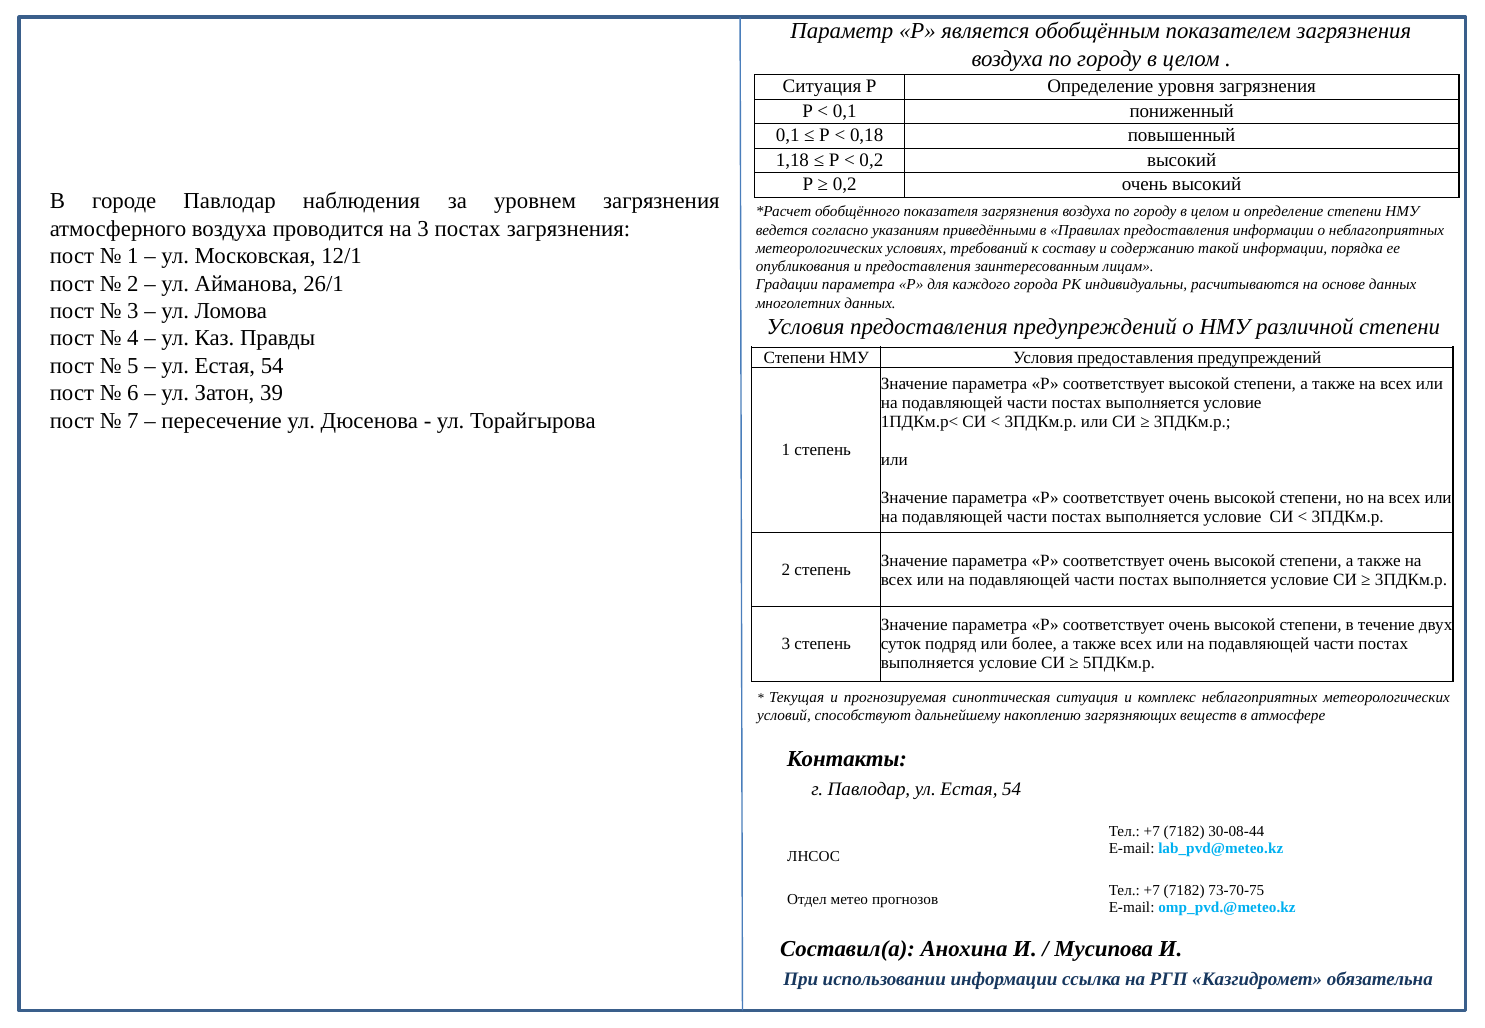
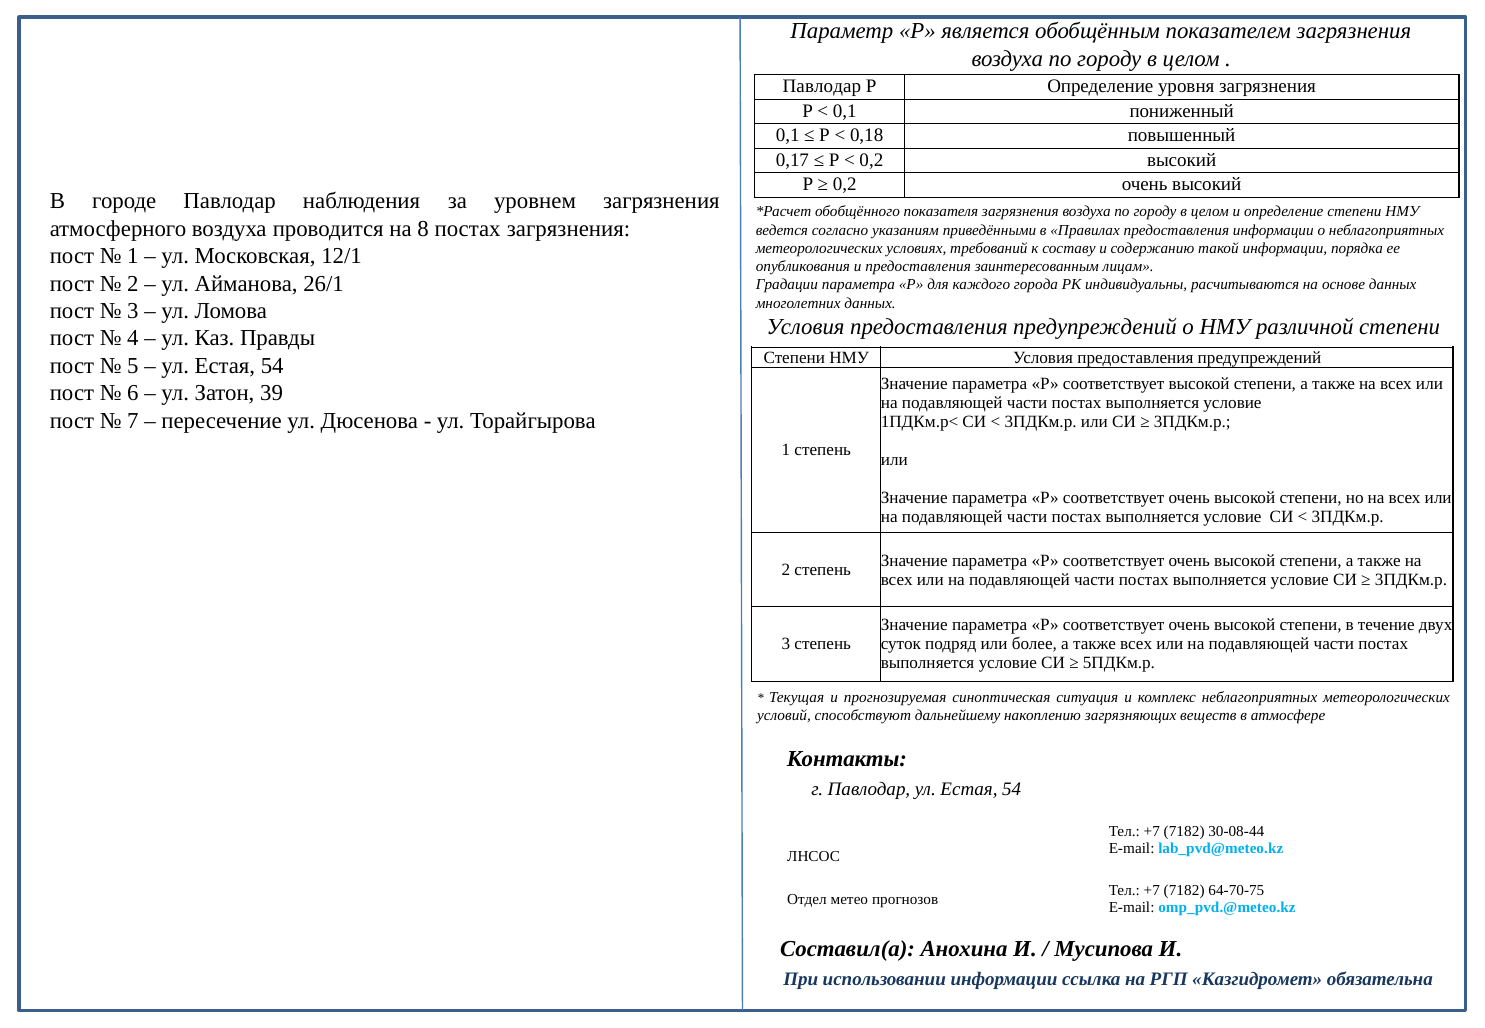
Ситуация: Ситуация -> Павлодар (822, 87)
1,18: 1,18 -> 0,17 (792, 160)
на 3: 3 -> 8 (423, 229)
73-70-75: 73-70-75 -> 64-70-75 (1236, 891)
